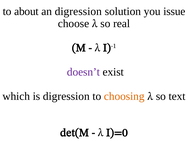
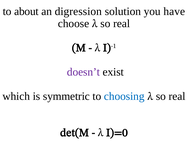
issue: issue -> have (174, 11)
is digression: digression -> symmetric (66, 96)
choosing colour: orange -> blue (124, 96)
text: text -> real (177, 96)
